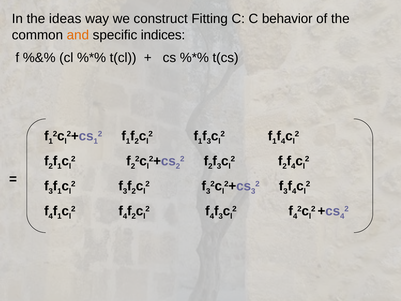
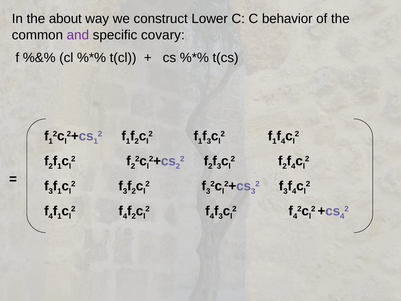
ideas: ideas -> about (65, 19)
Fitting: Fitting -> Lower (210, 19)
and colour: orange -> purple (78, 35)
indices: indices -> covary (163, 35)
